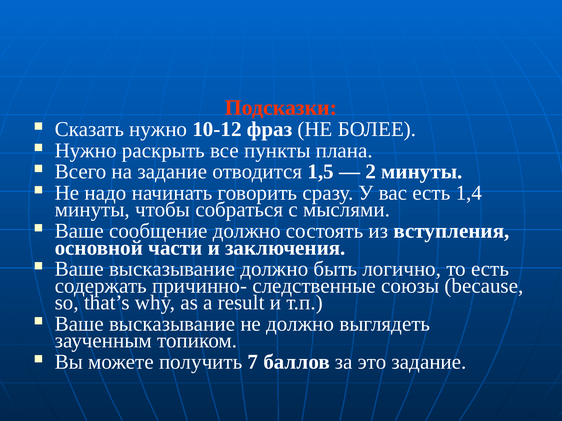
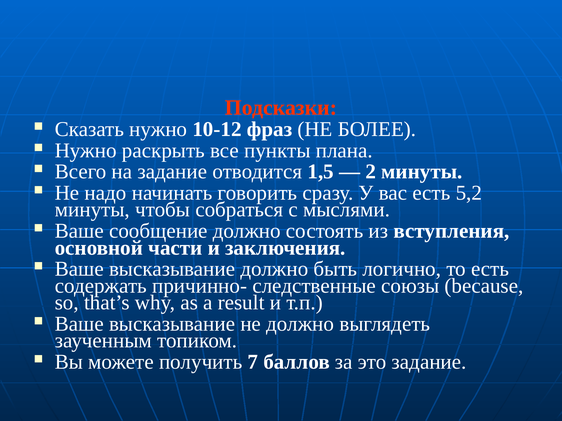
1,4: 1,4 -> 5,2 (469, 193)
